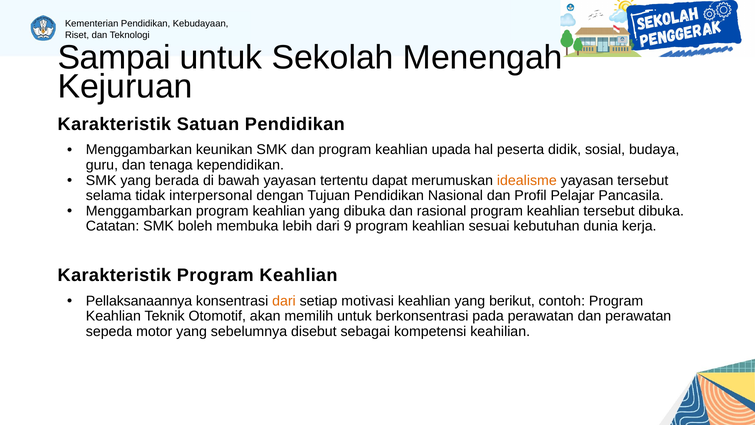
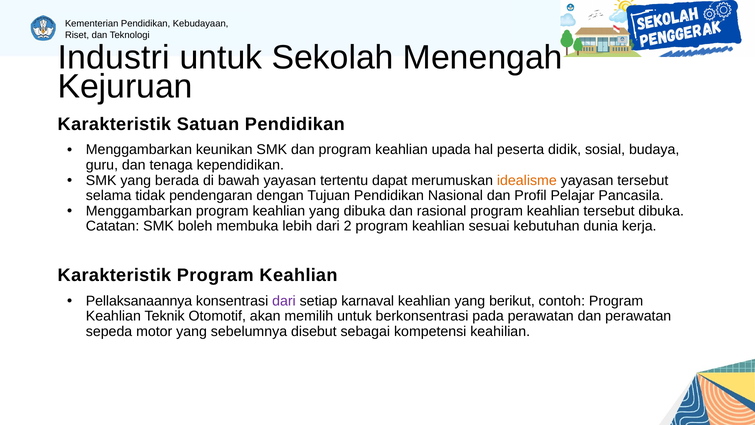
Sampai: Sampai -> Industri (114, 58)
interpersonal: interpersonal -> pendengaran (211, 196)
9: 9 -> 2 (348, 226)
dari colour: orange -> purple (284, 301)
motivasi: motivasi -> karnaval (368, 301)
